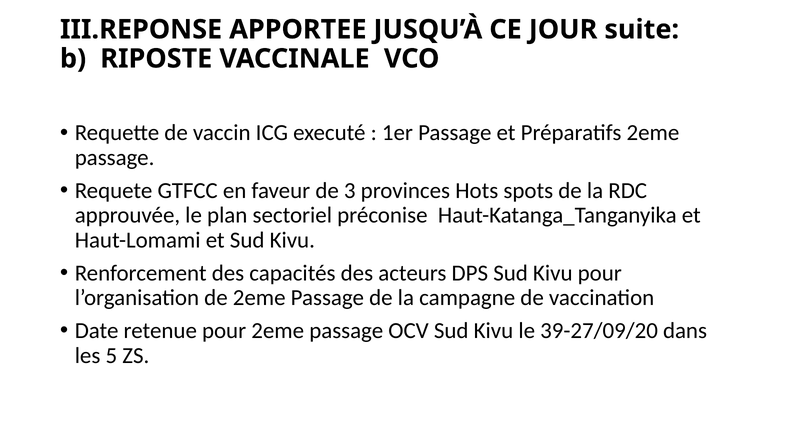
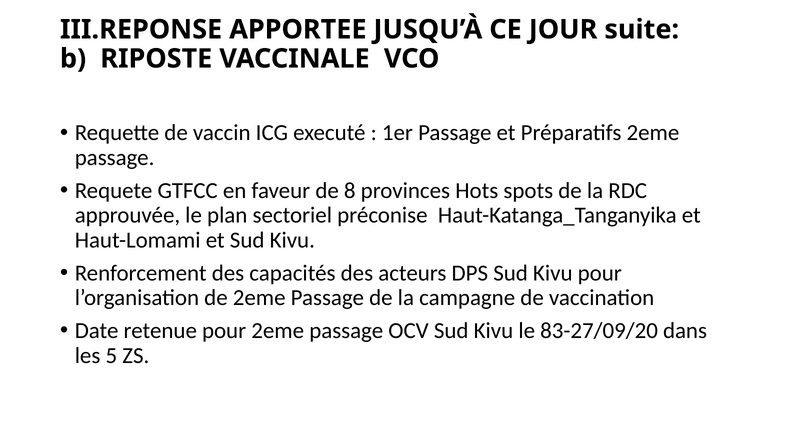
3: 3 -> 8 (350, 191)
39-27/09/20: 39-27/09/20 -> 83-27/09/20 (599, 331)
